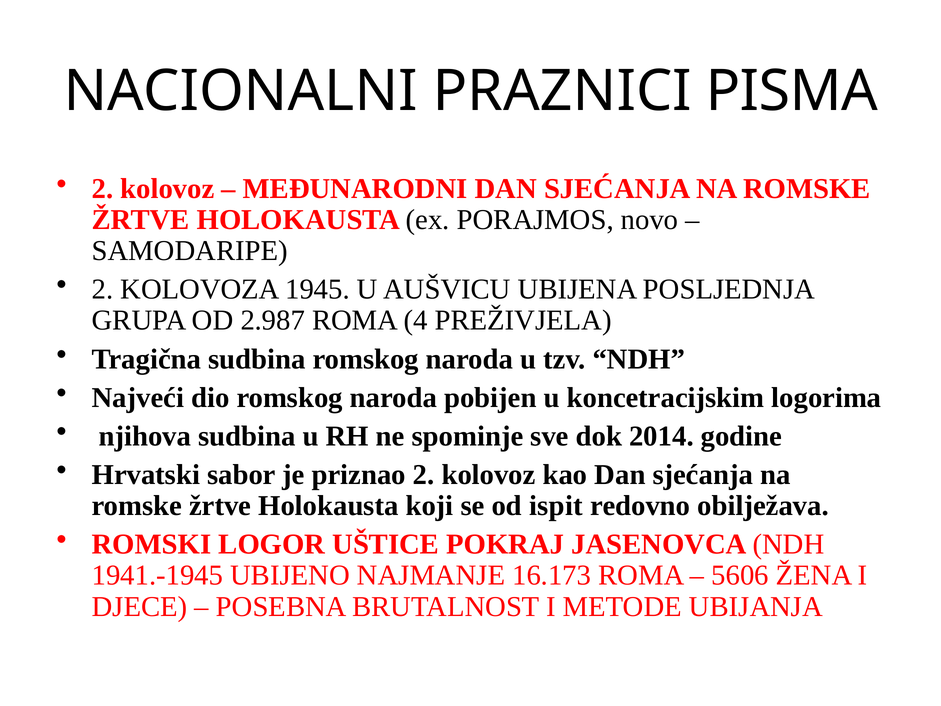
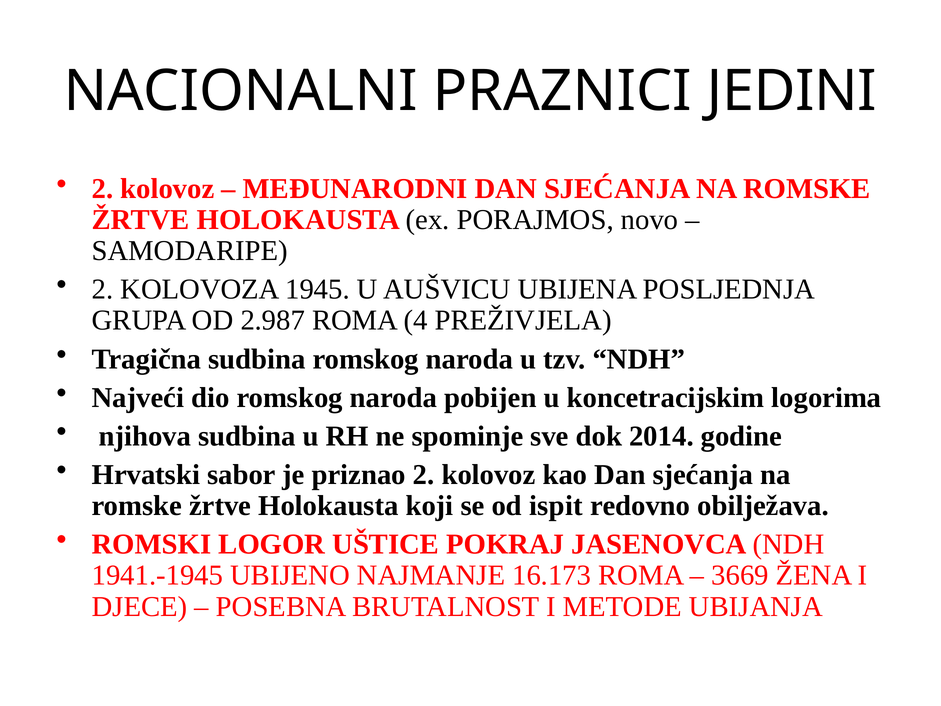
PISMA: PISMA -> JEDINI (792, 91)
5606: 5606 -> 3669 (740, 575)
